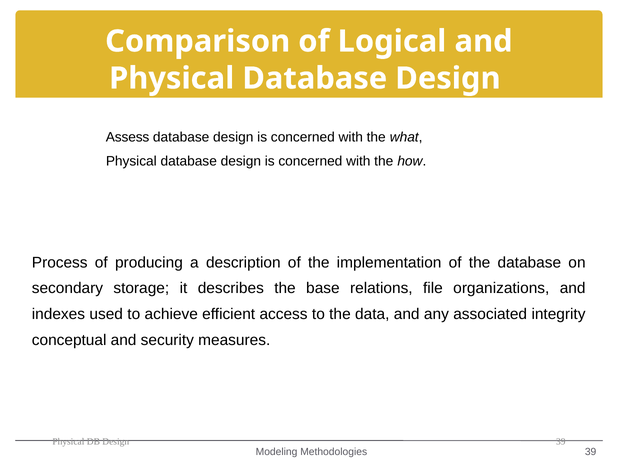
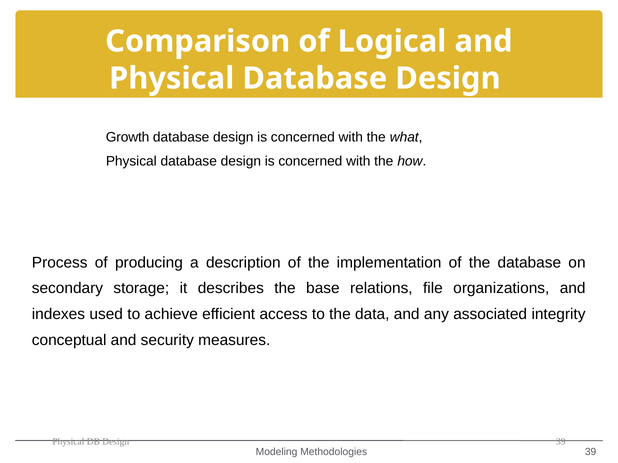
Assess: Assess -> Growth (128, 137)
